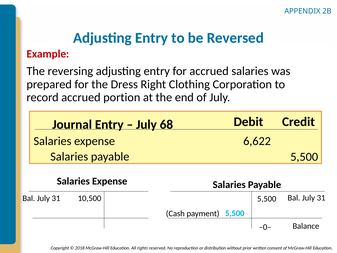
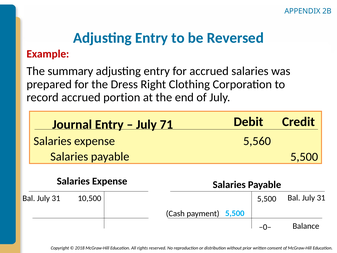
reversing: reversing -> summary (70, 71)
68: 68 -> 71 (166, 124)
6,622: 6,622 -> 5,560 (257, 141)
